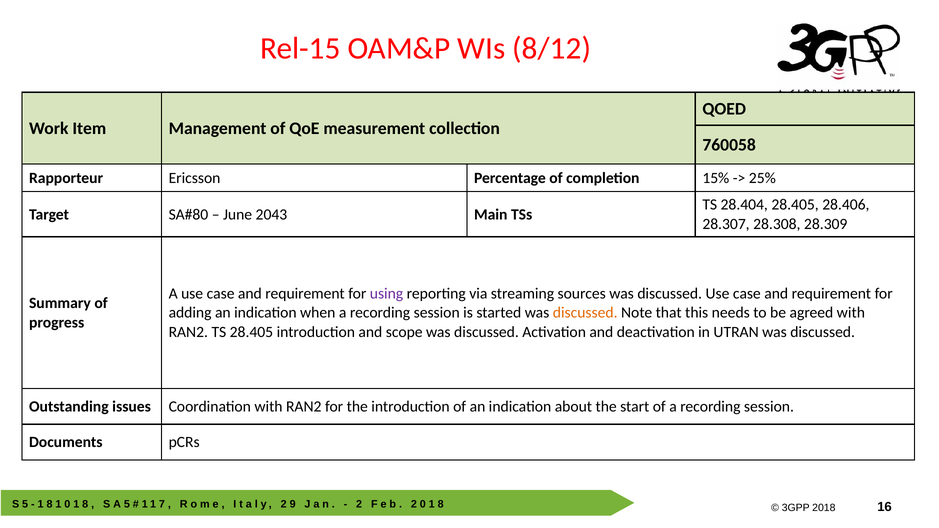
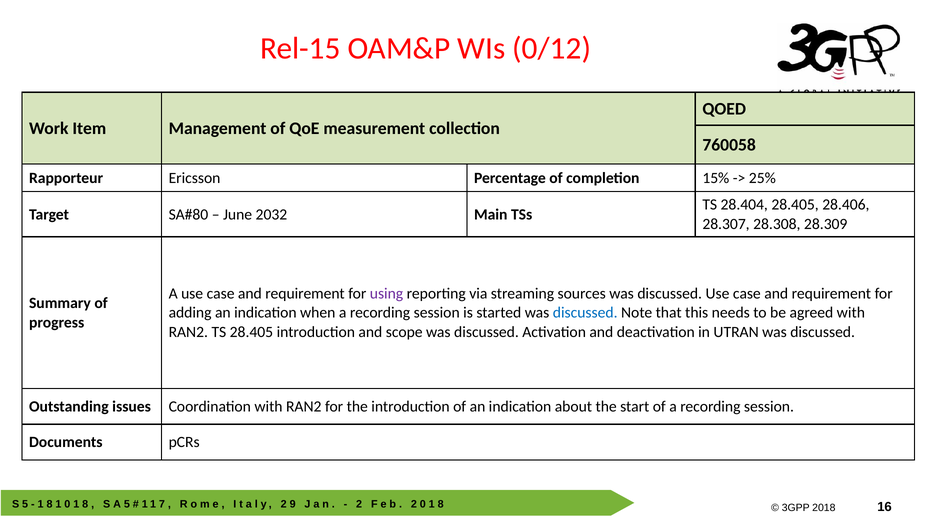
8/12: 8/12 -> 0/12 (552, 49)
2043: 2043 -> 2032 (271, 214)
discussed colour: orange -> blue (585, 313)
